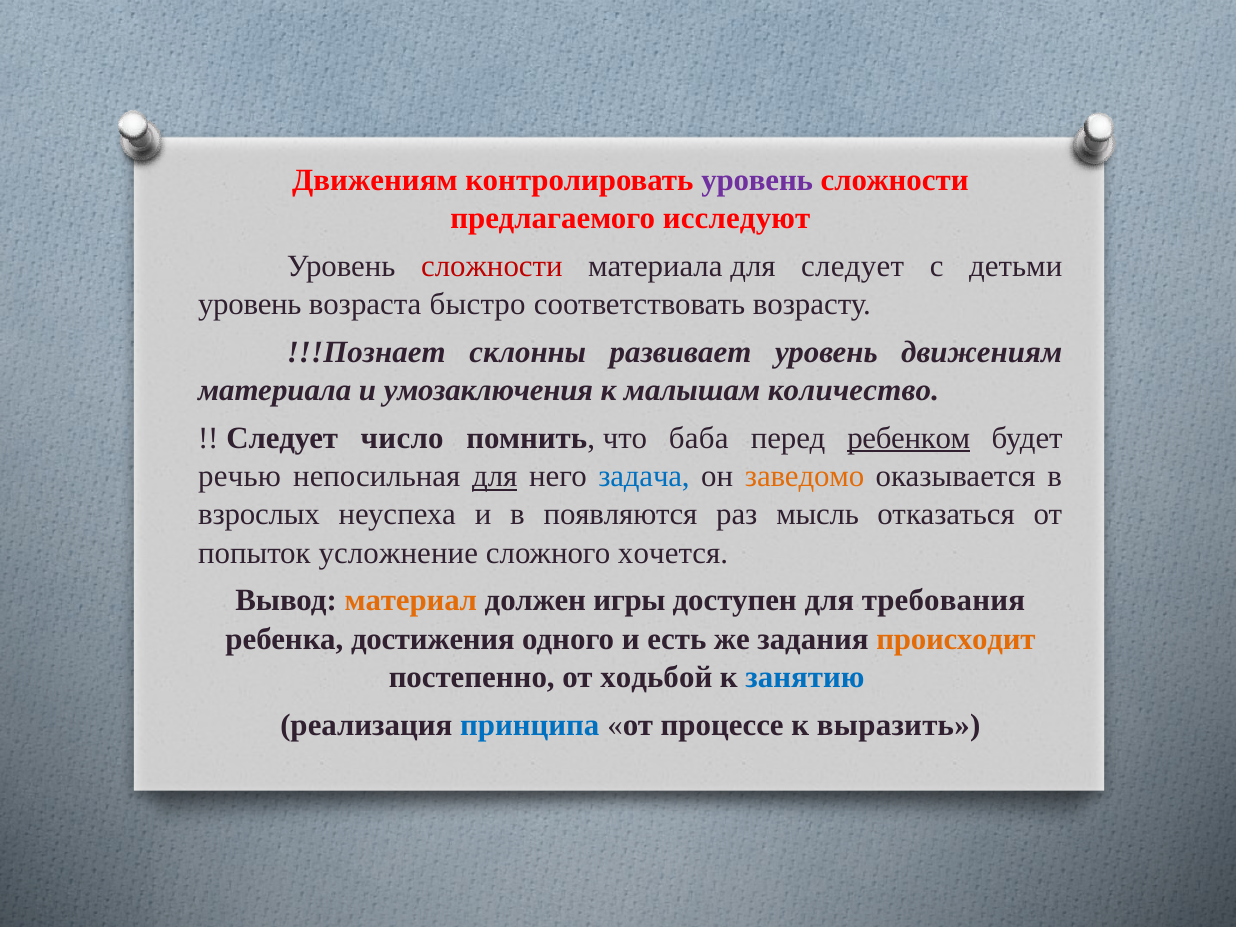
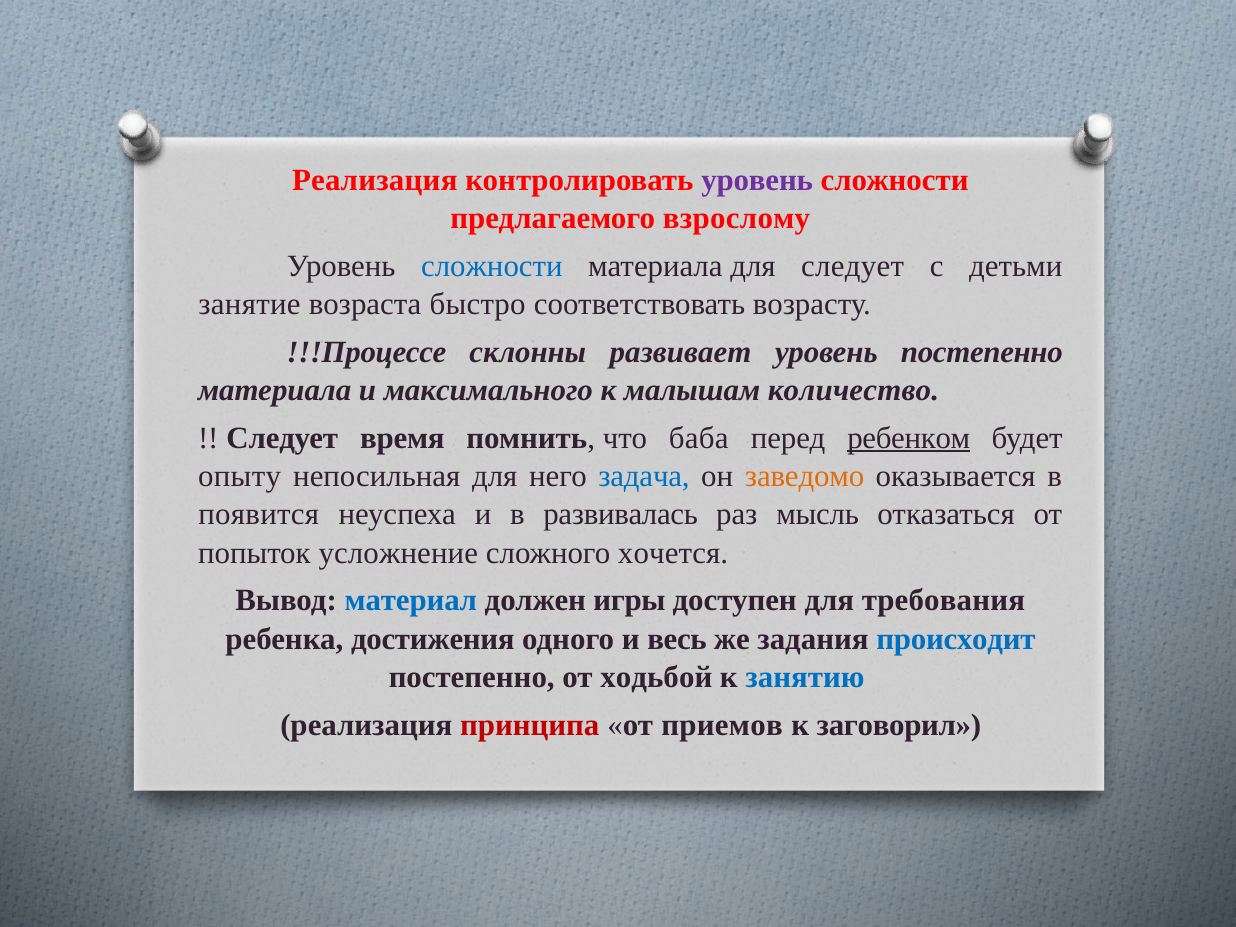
Движениям: Движениям -> Реализация (375, 180)
исследуют: исследуют -> взрослому (737, 219)
сложности colour: red -> blue (492, 266)
уровень: уровень -> занятие (250, 304)
!!!Познает: !!!Познает -> !!!Процессе (367, 352)
уровень движениям: движениям -> постепенно (982, 352)
умозаключения: умозаключения -> максимального (488, 390)
число: число -> время (402, 438)
речью: речью -> опыту (240, 476)
для underline: present -> none (495, 476)
взрослых: взрослых -> появится (259, 515)
появляются: появляются -> развивалась (621, 515)
материал colour: orange -> blue (411, 601)
есть: есть -> весь (677, 639)
происходит colour: orange -> blue (956, 639)
принципа colour: blue -> red (530, 725)
процессе: процессе -> приемов (722, 725)
выразить: выразить -> заговорил (899, 725)
